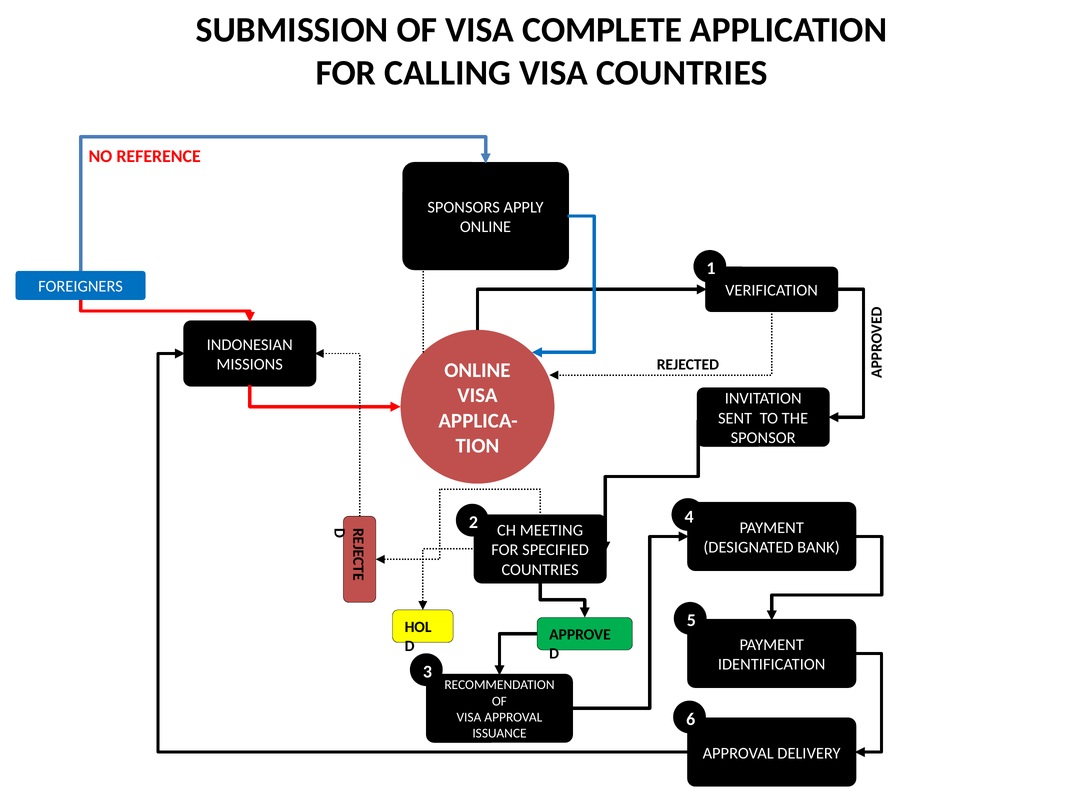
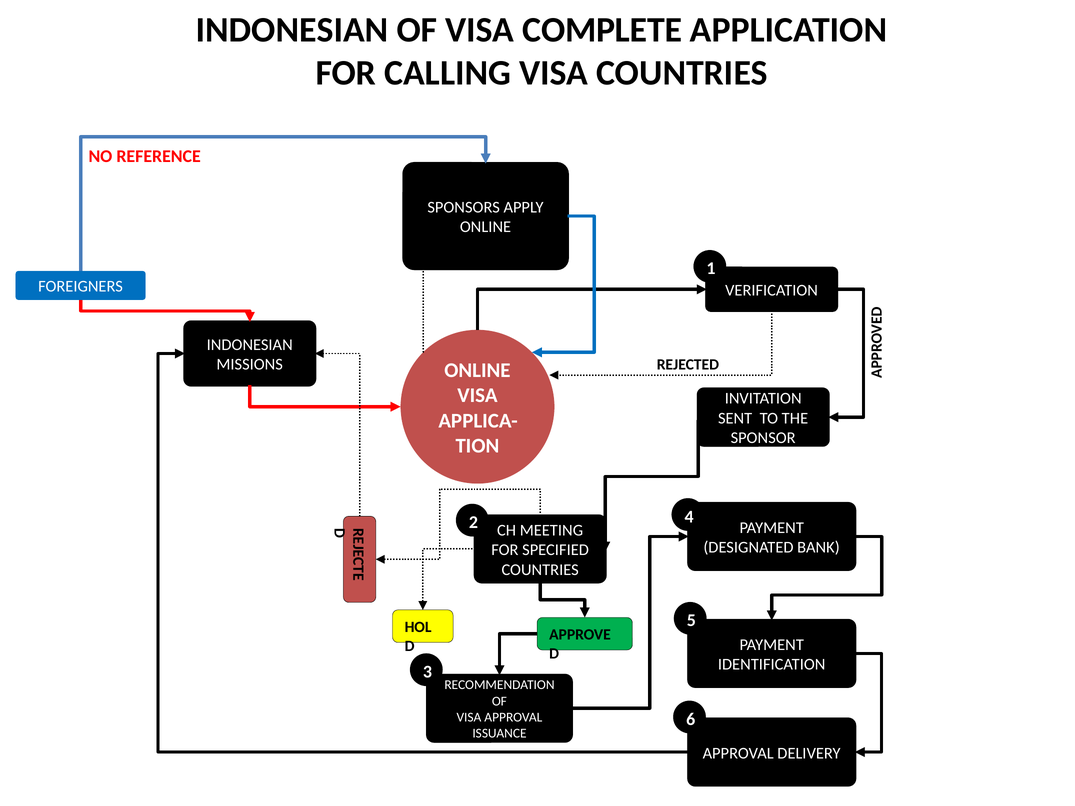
SUBMISSION: SUBMISSION -> INDONESIAN (292, 30)
